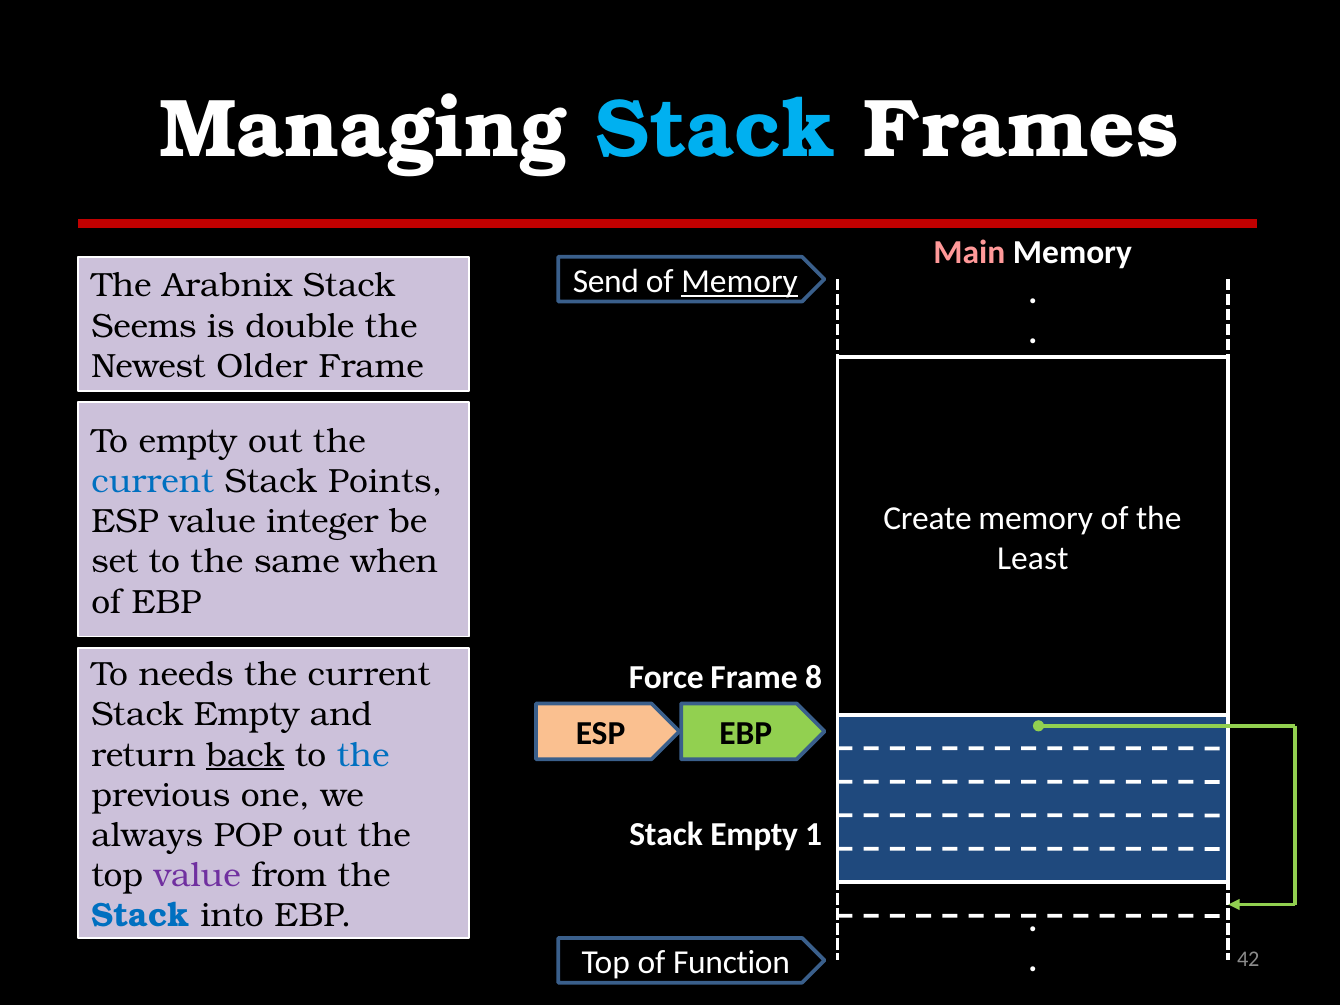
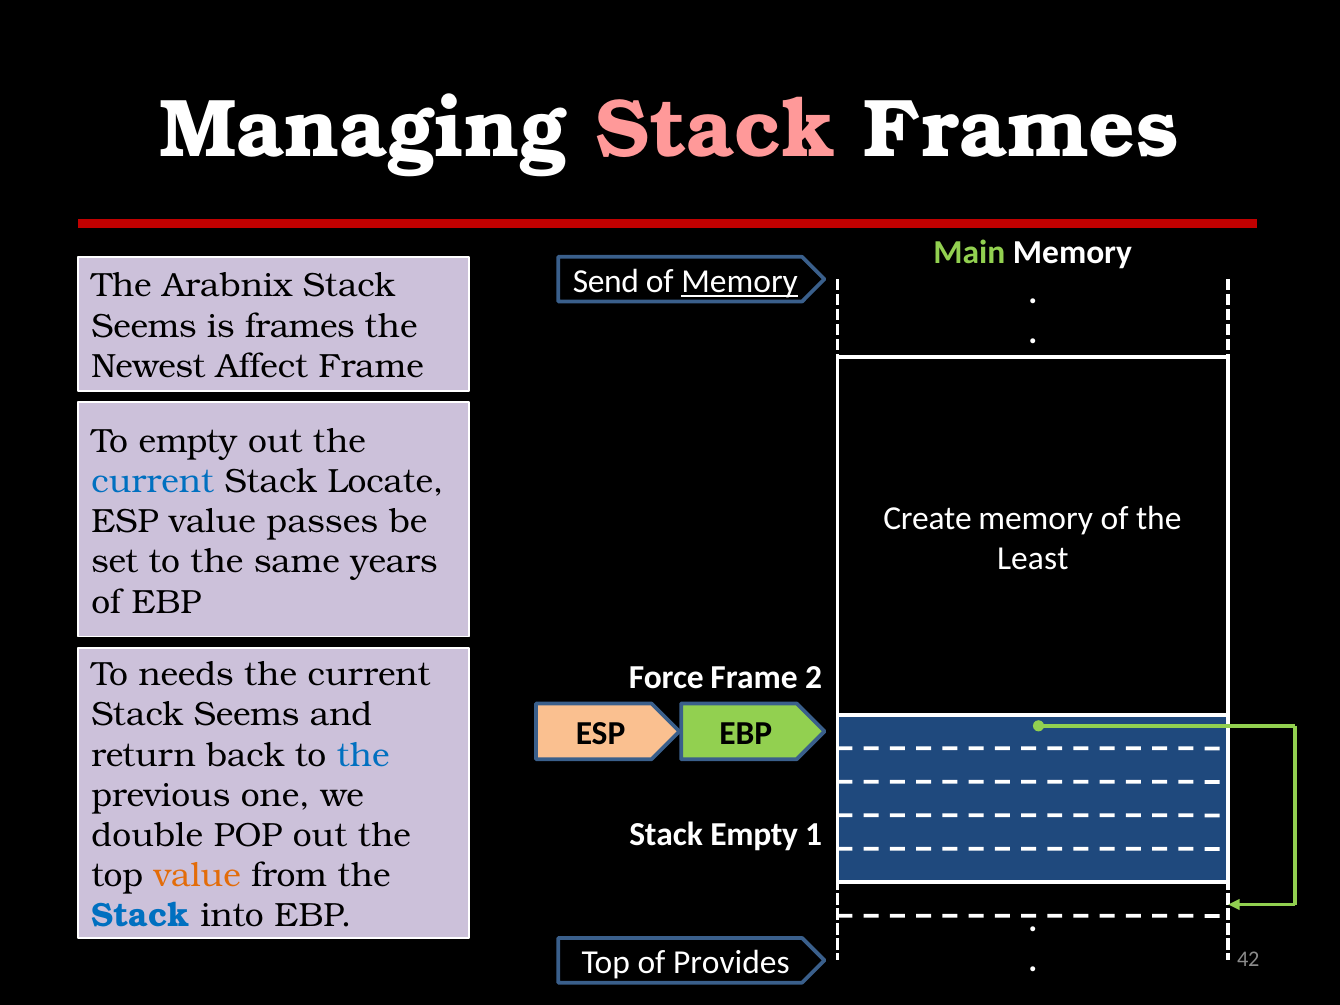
Stack colour: light blue -> pink (716, 130)
Main colour: pink -> light green (969, 252)
is double: double -> frames (300, 326)
Older: Older -> Affect (262, 366)
Points: Points -> Locate (386, 481)
integer: integer -> passes (322, 522)
when: when -> years (394, 562)
8: 8 -> 2 (814, 678)
Empty: Empty -> Seems (247, 715)
back underline: present -> none (245, 755)
always: always -> double (147, 835)
value colour: purple -> orange (197, 876)
Function: Function -> Provides (731, 963)
